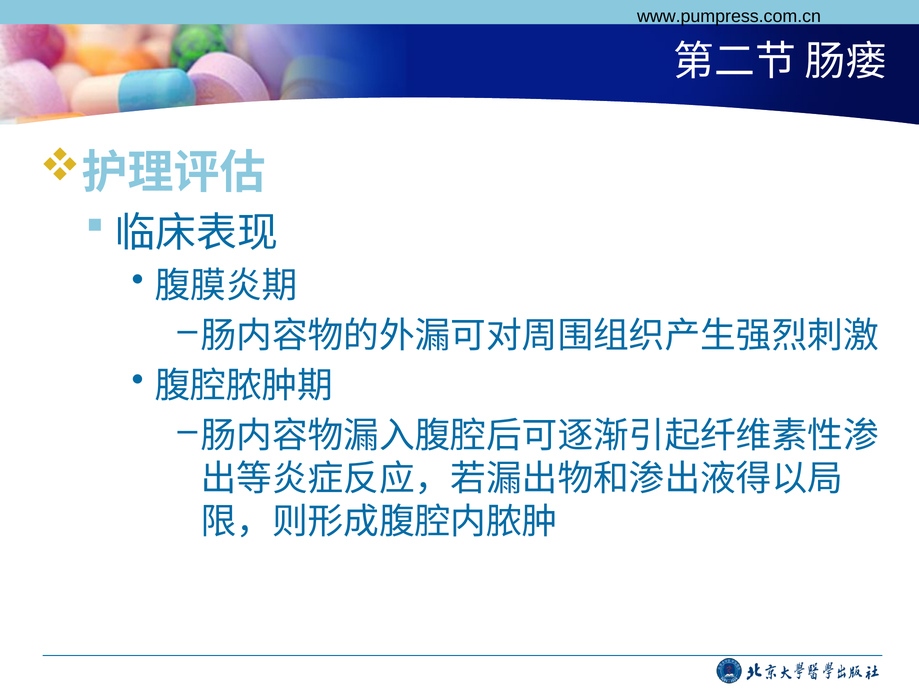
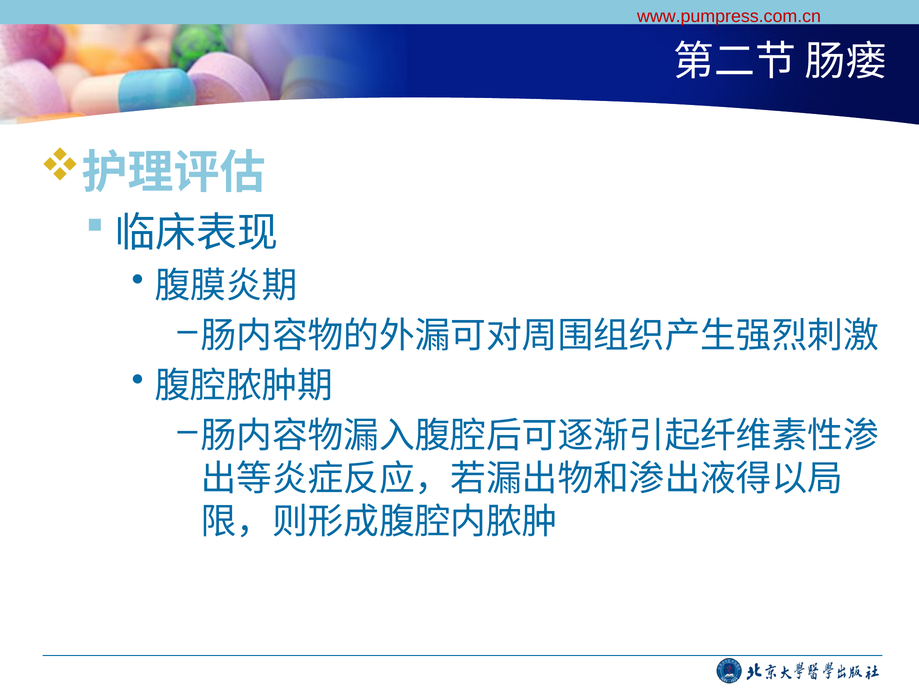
www.pumpress.com.cn colour: black -> red (729, 16)
